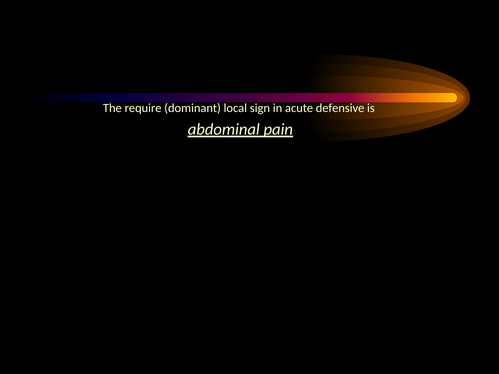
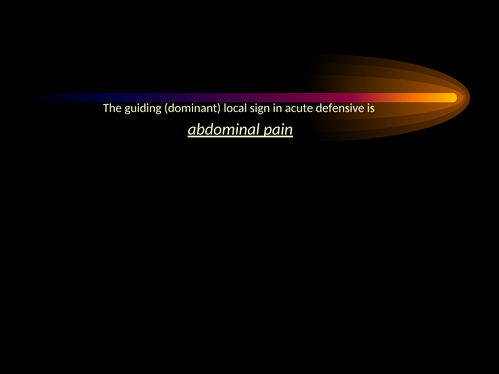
require: require -> guiding (143, 108)
